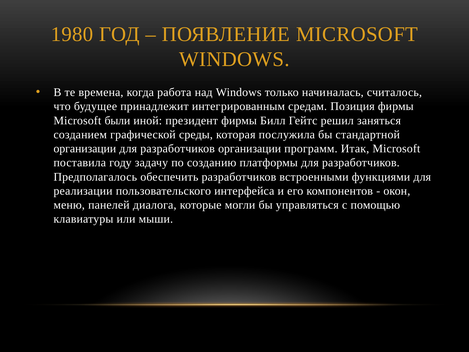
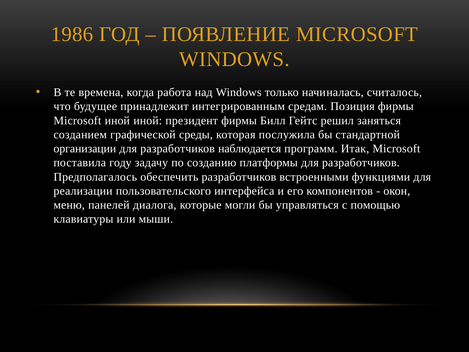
1980: 1980 -> 1986 (72, 34)
Microsoft были: были -> иной (117, 120)
разработчиков организации: организации -> наблюдается (250, 149)
